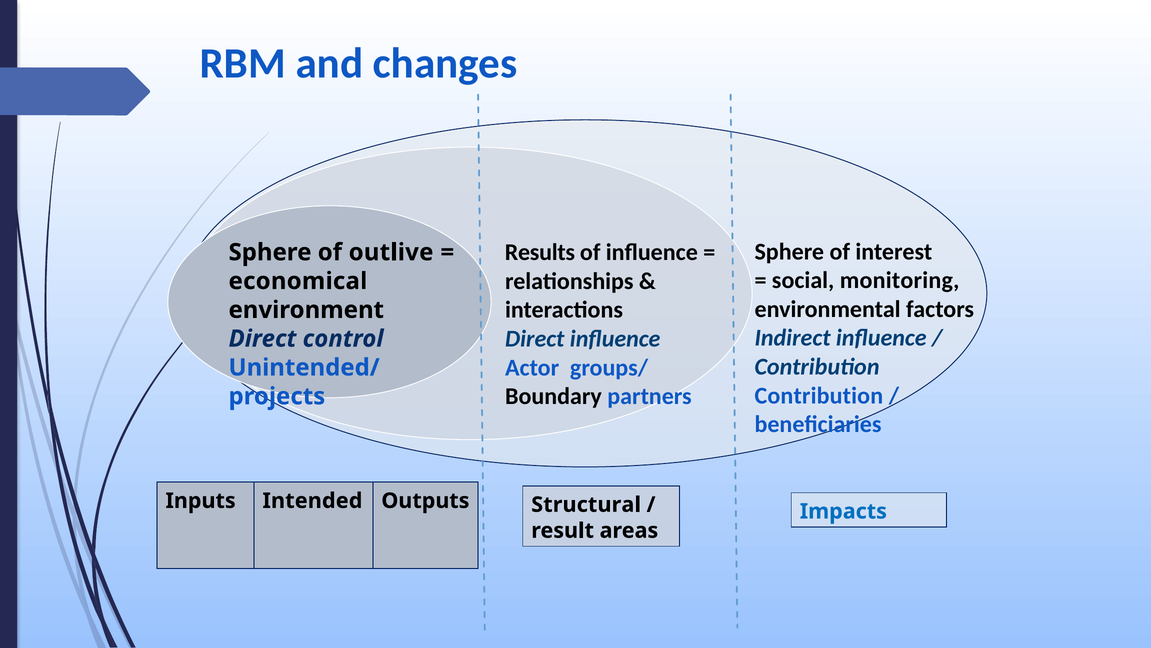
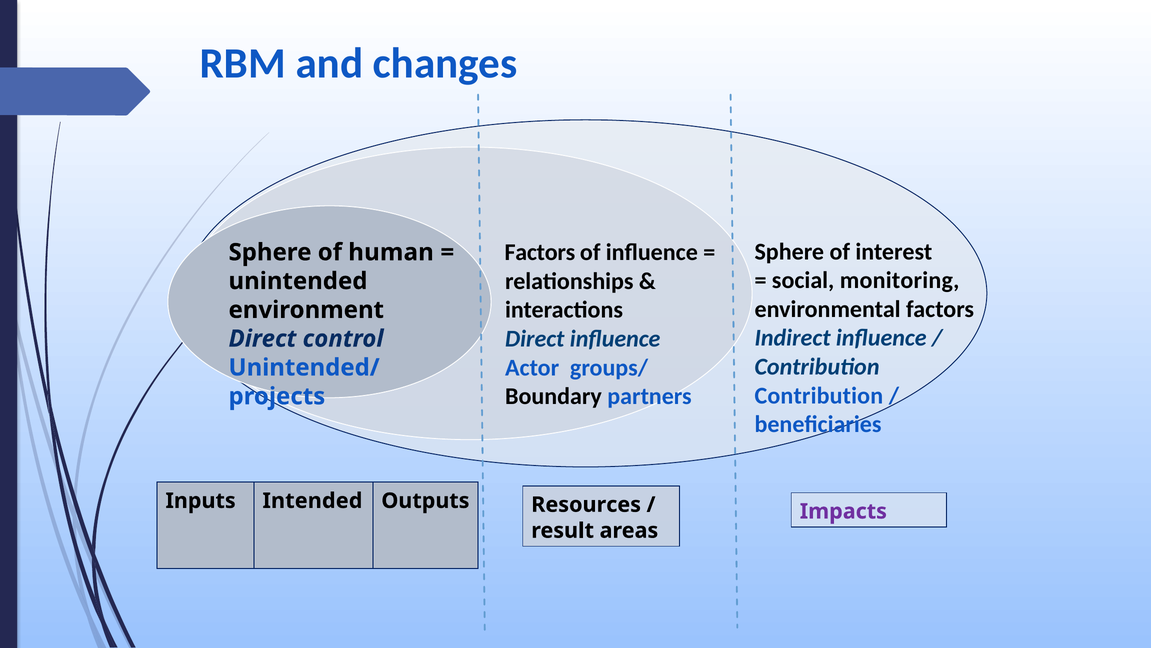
Results: Results -> Factors (540, 252)
outlive: outlive -> human (391, 252)
economical: economical -> unintended (298, 281)
Structural: Structural -> Resources (586, 504)
Impacts colour: blue -> purple (843, 511)
